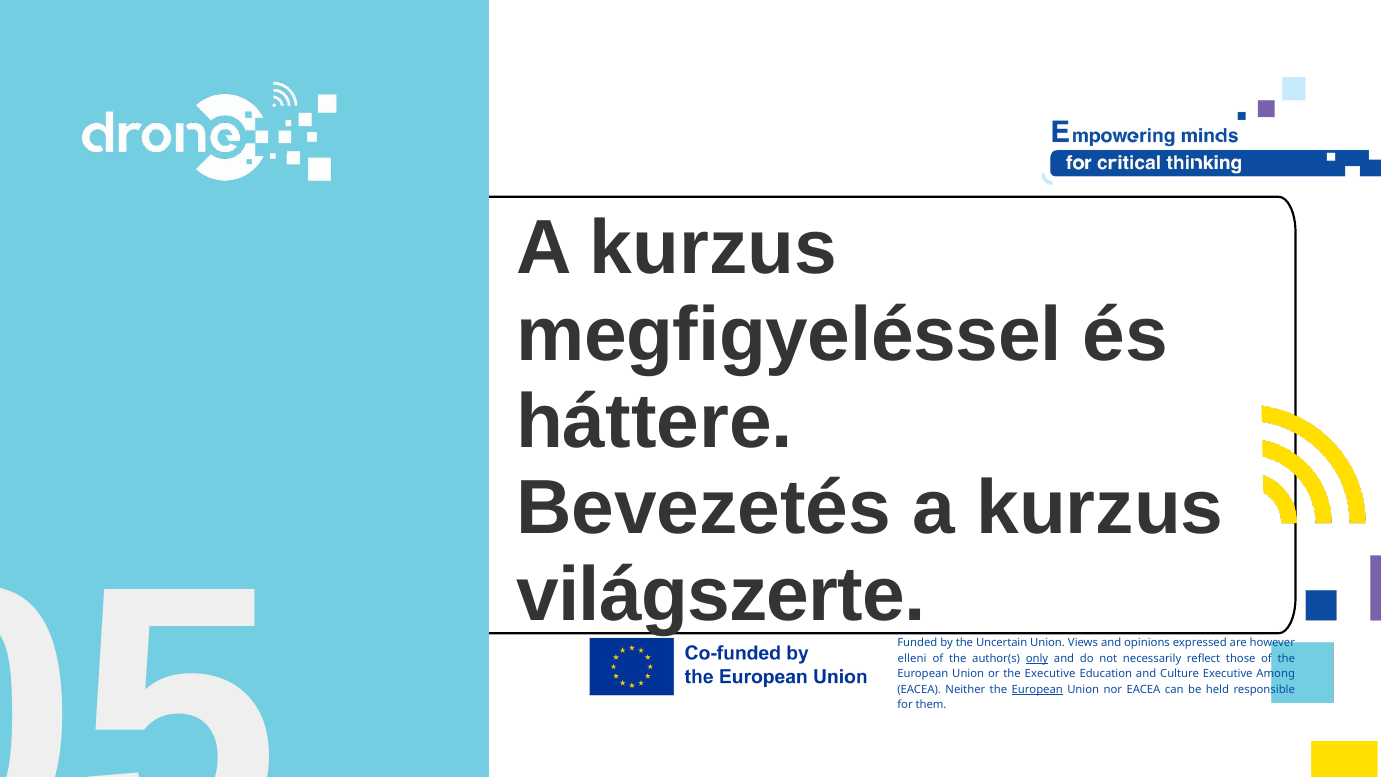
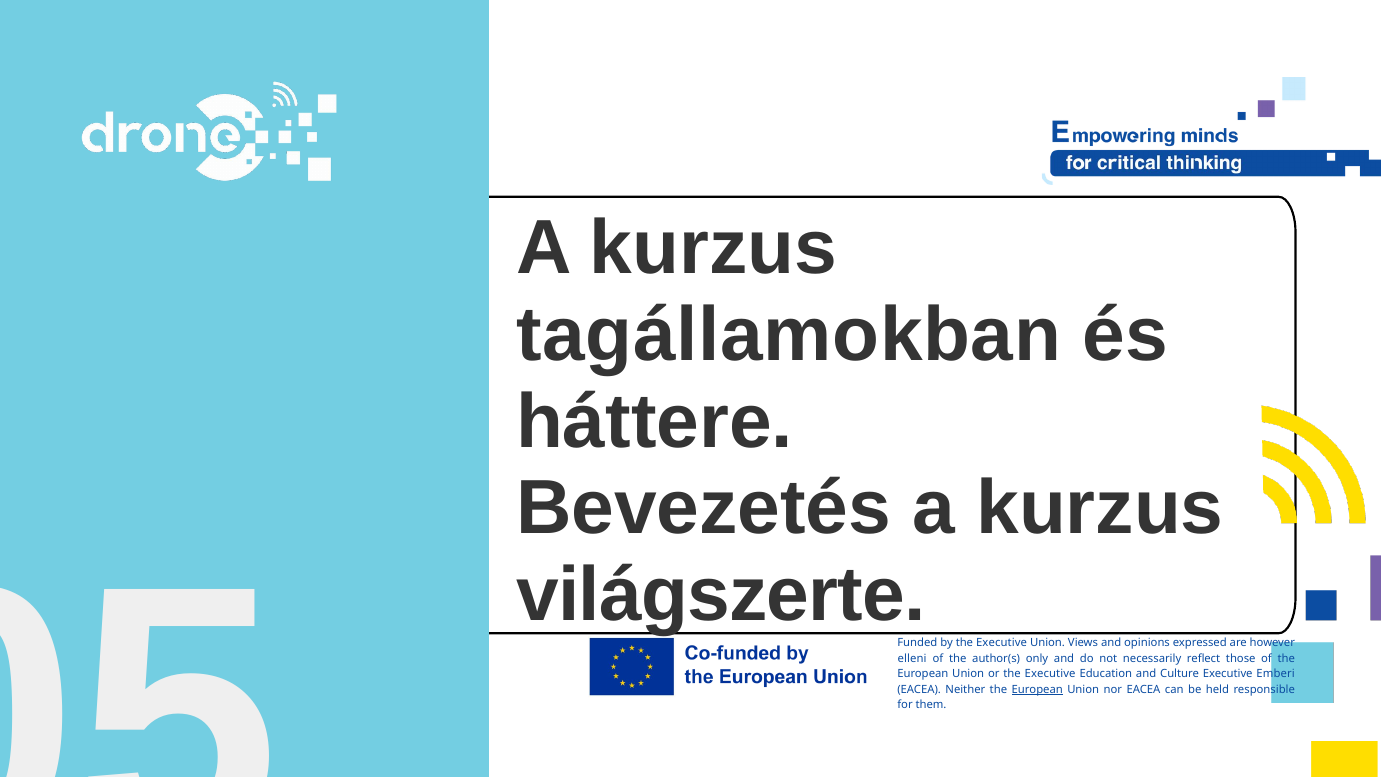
megfigyeléssel: megfigyeléssel -> tagállamokban (789, 335)
by the Uncertain: Uncertain -> Executive (1002, 643)
only underline: present -> none (1037, 658)
Among: Among -> Emberi (1276, 674)
